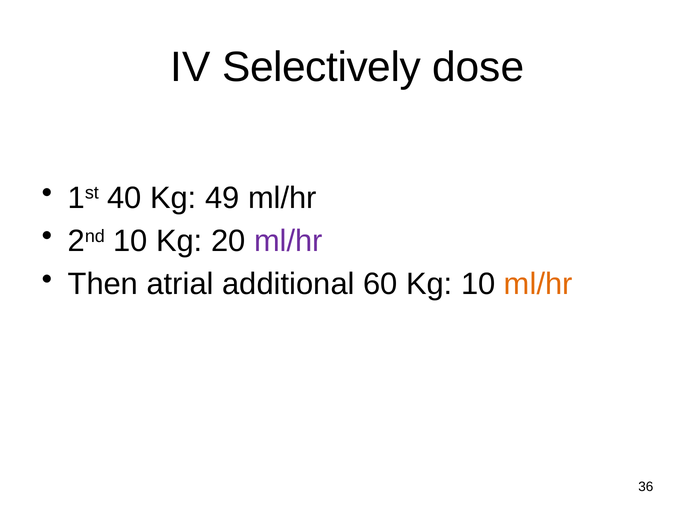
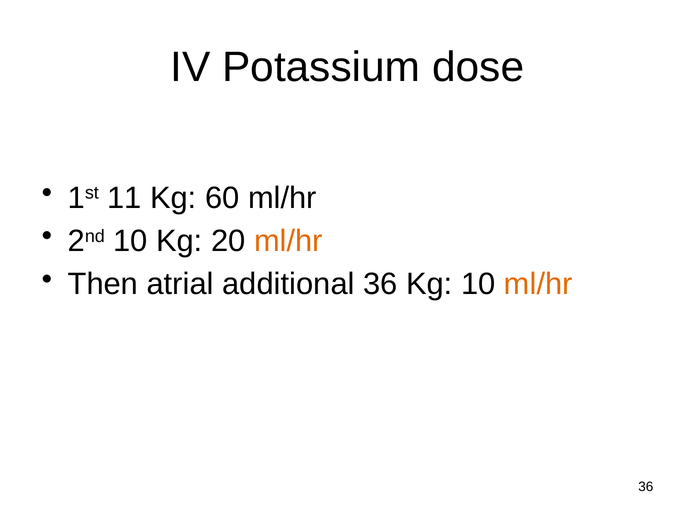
Selectively: Selectively -> Potassium (321, 67)
40: 40 -> 11 (124, 198)
49: 49 -> 60 (222, 198)
ml/hr colour: purple -> orange (288, 241)
additional 60: 60 -> 36 (380, 284)
